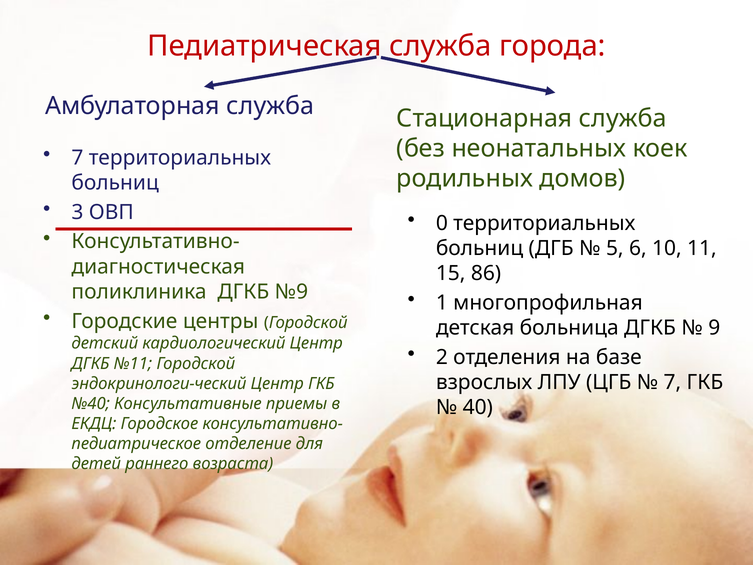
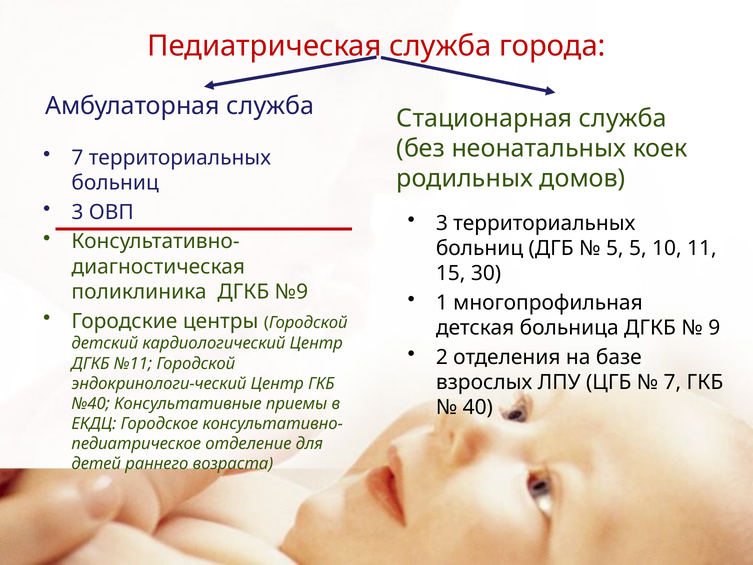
0: 0 -> 3 (442, 223)
5 6: 6 -> 5 (638, 248)
86: 86 -> 30 (486, 273)
